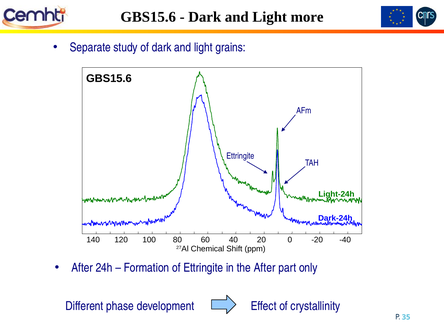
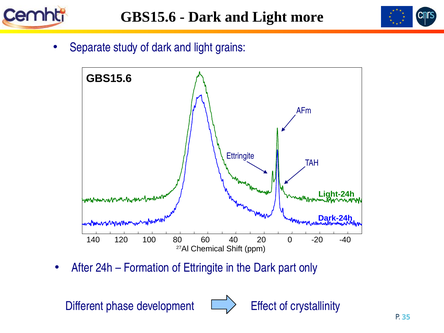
the After: After -> Dark (265, 268)
